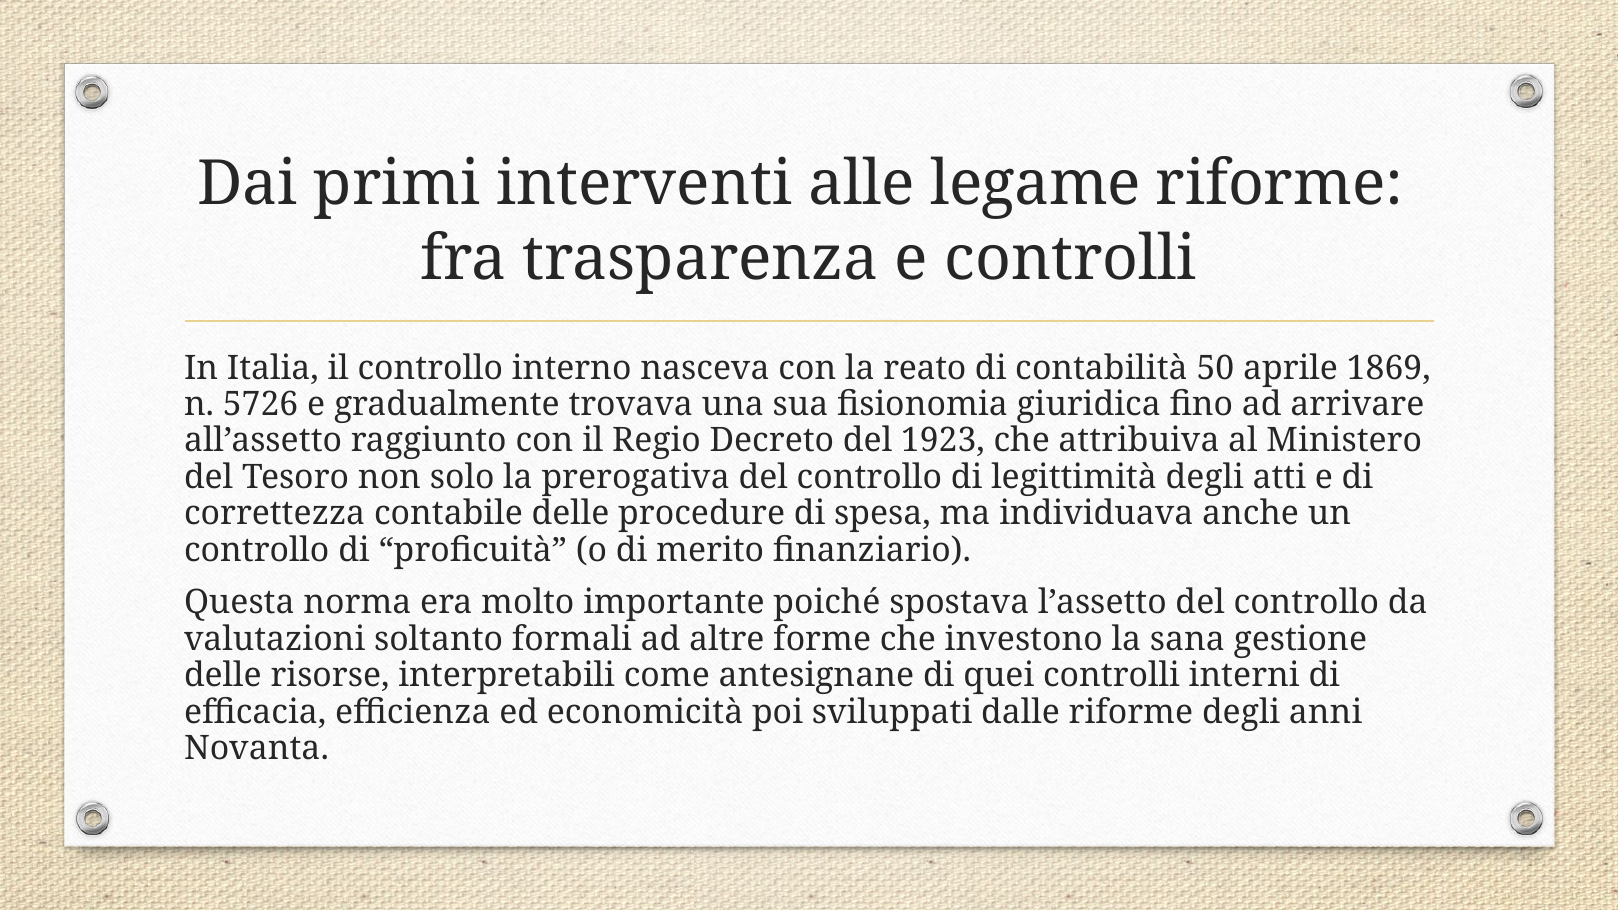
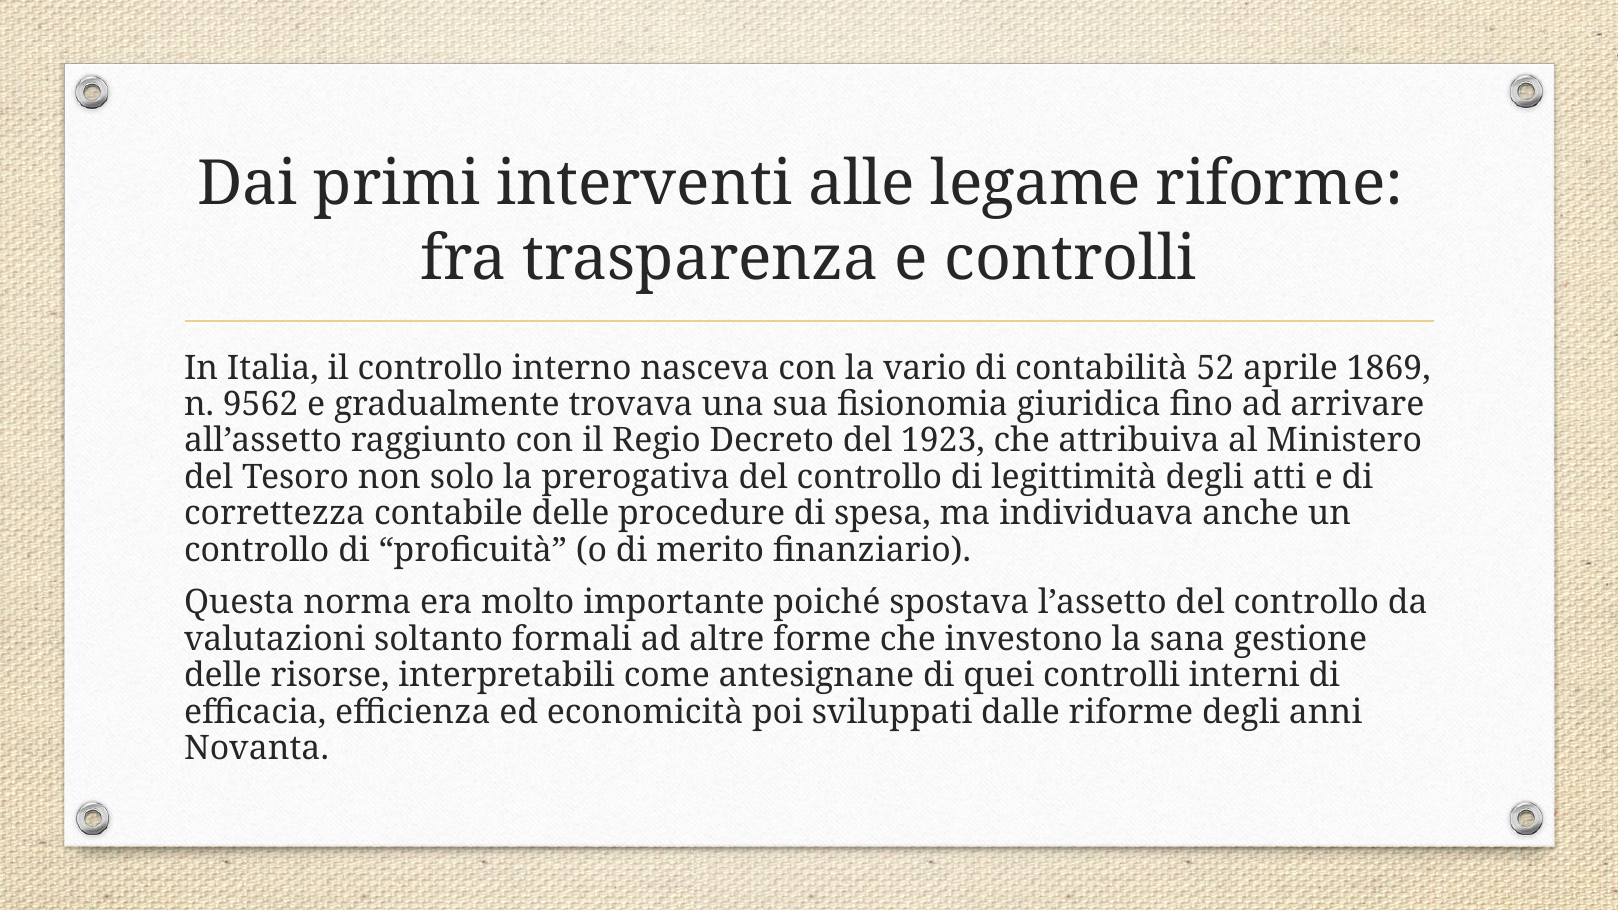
reato: reato -> vario (925, 368)
50: 50 -> 52 (1215, 368)
5726: 5726 -> 9562 (261, 404)
